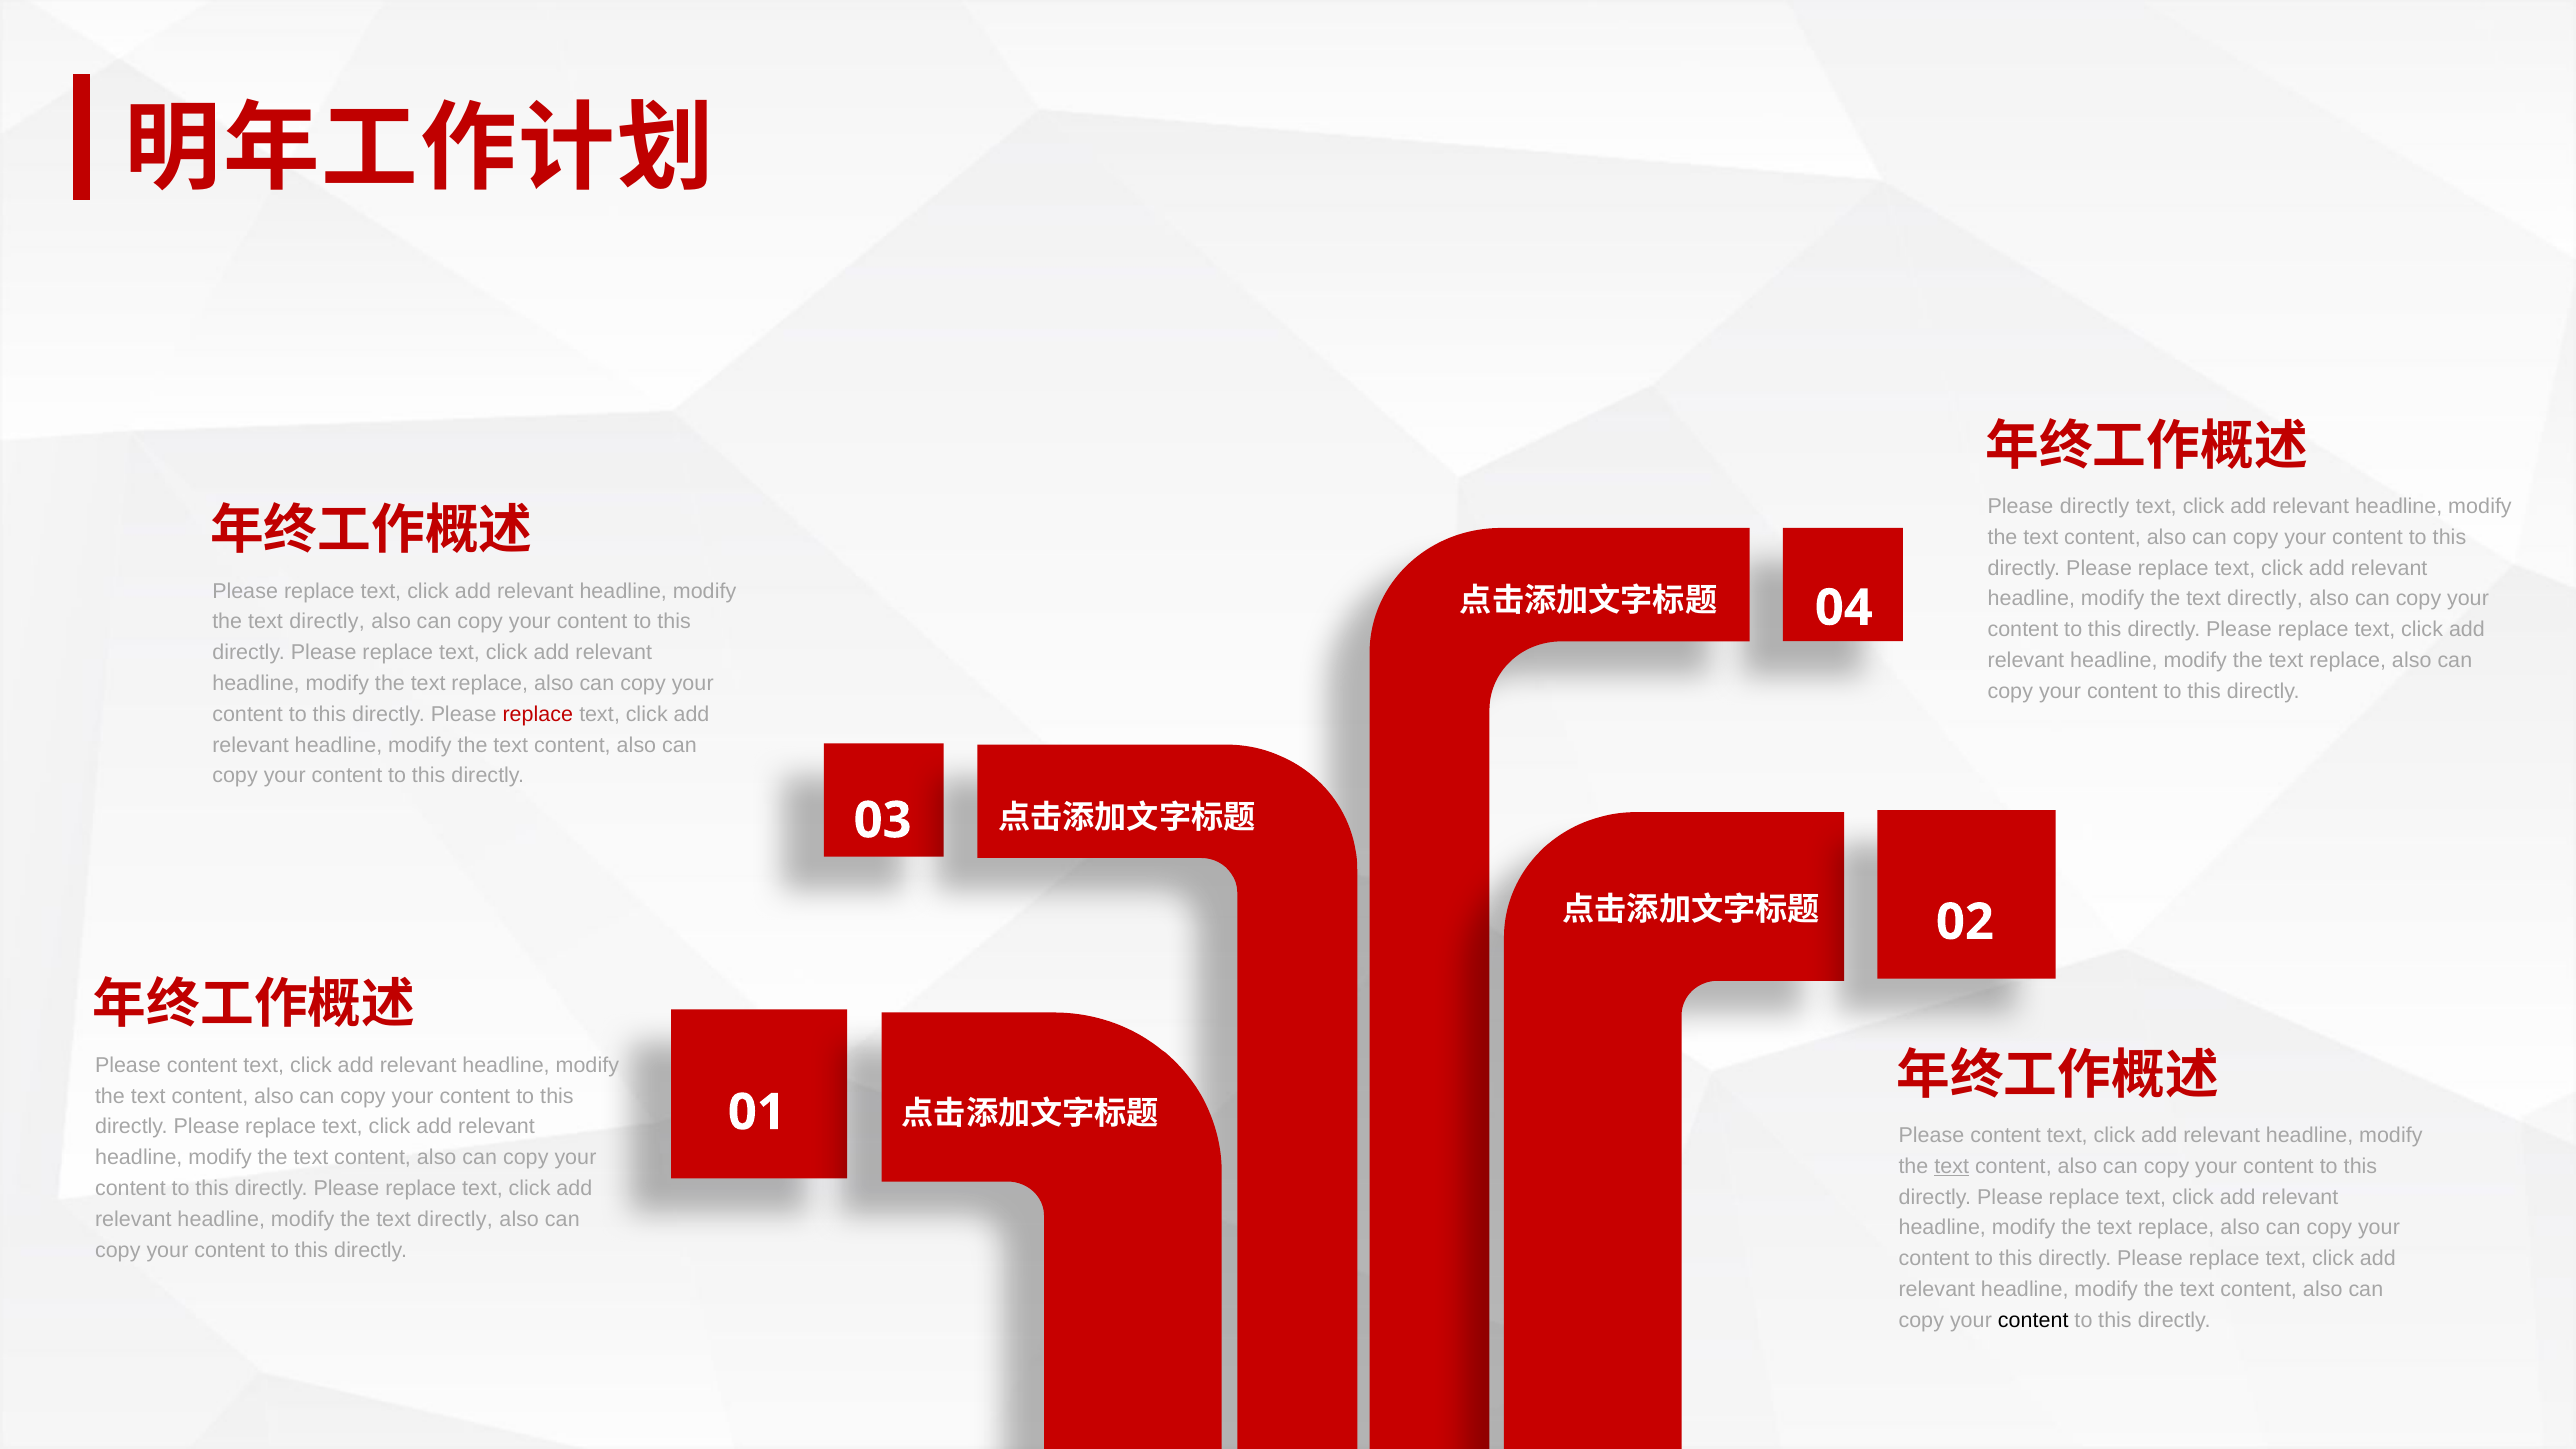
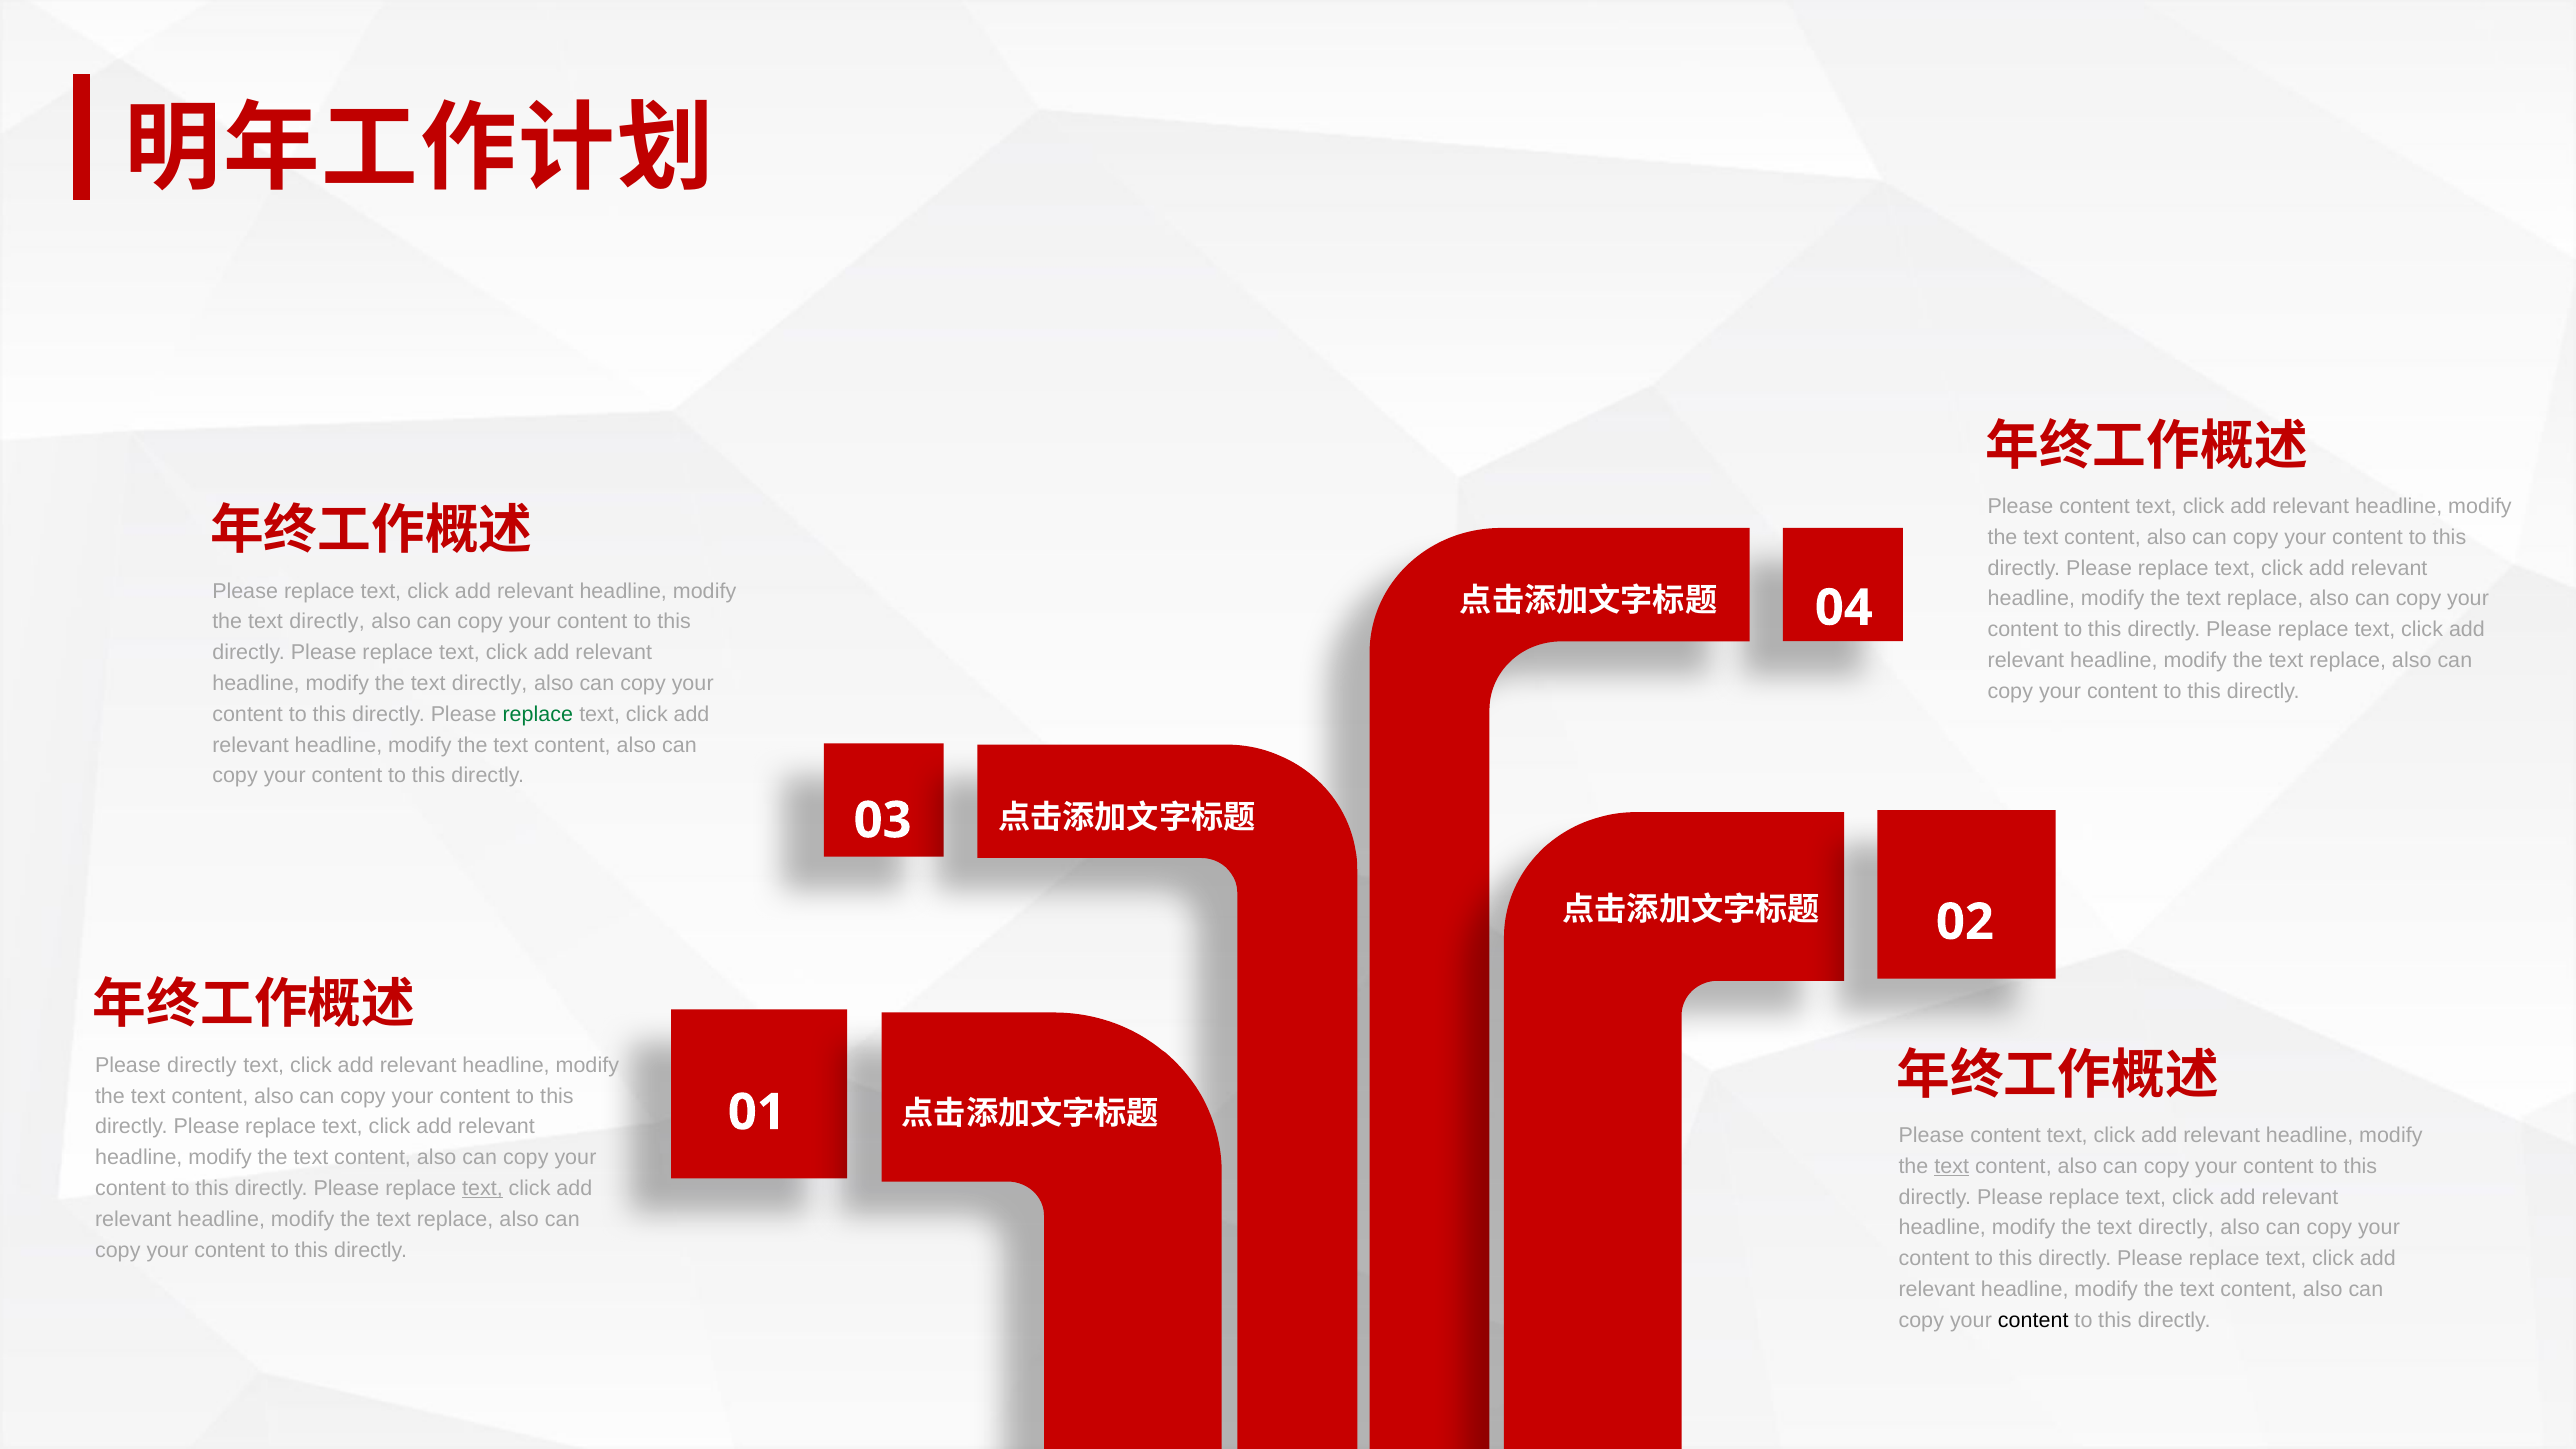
directly: directly -> content (2095, 506)
directly: directly -> replace (2265, 599)
replace: replace -> directly (490, 683)
replace colour: red -> green (538, 714)
content: content -> directly (202, 1065)
text underline: none -> present (482, 1188)
directly: directly -> replace (455, 1219)
replace: replace -> directly (2176, 1228)
